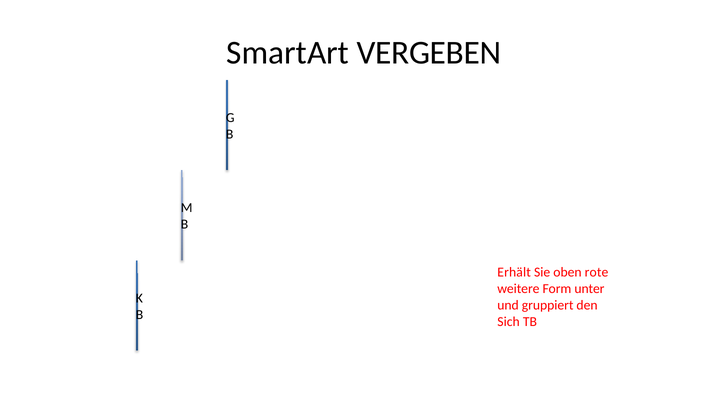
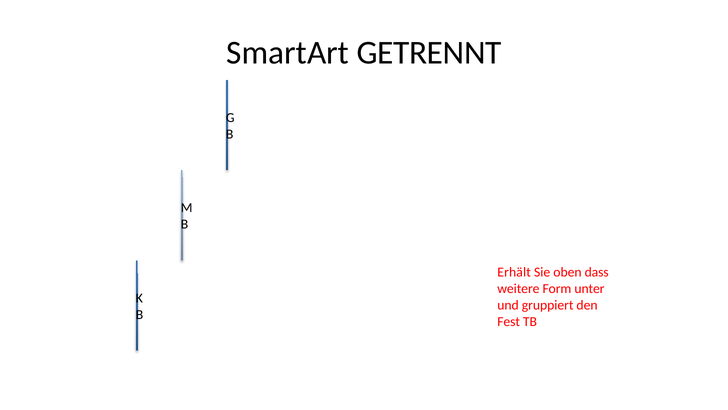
VERGEBEN: VERGEBEN -> GETRENNT (429, 53)
rote: rote -> dass (597, 272)
Sich: Sich -> Fest (509, 321)
